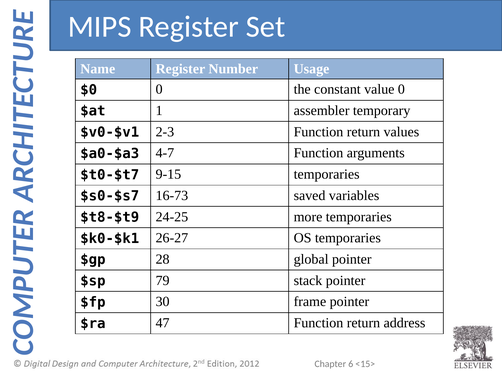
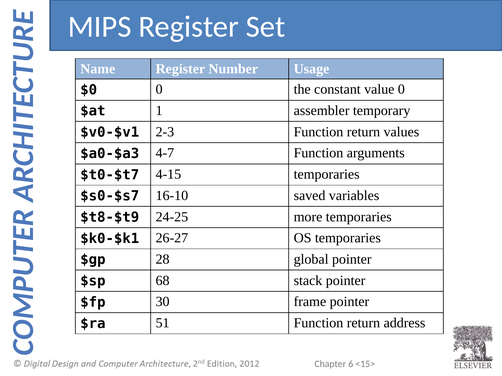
9-15: 9-15 -> 4-15 (168, 175)
16-73: 16-73 -> 16-10 (172, 196)
79: 79 -> 68 (163, 281)
47: 47 -> 51 (163, 323)
